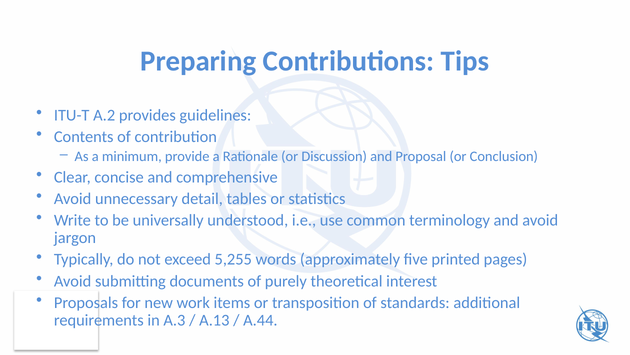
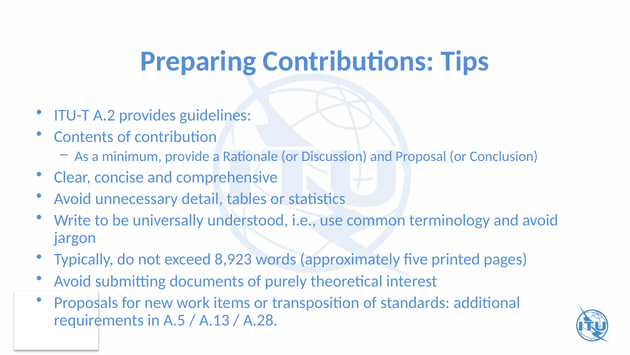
5,255: 5,255 -> 8,923 (233, 259)
A.3: A.3 -> A.5 (174, 320)
A.44: A.44 -> A.28 (260, 320)
